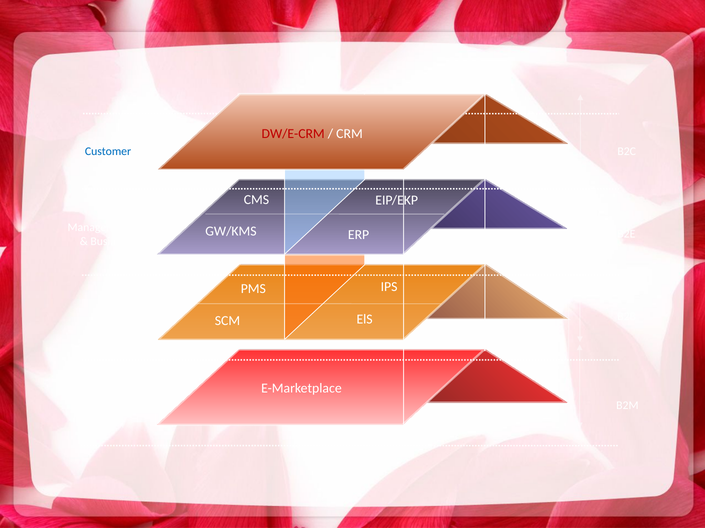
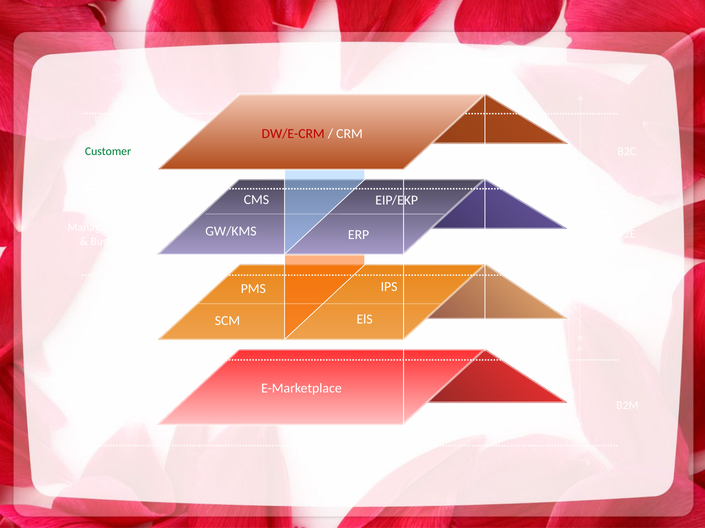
Customer colour: blue -> green (108, 152)
